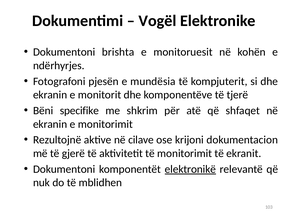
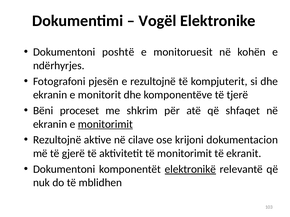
brishta: brishta -> poshtë (118, 52)
e mundësia: mundësia -> rezultojnë (153, 81)
specifike: specifike -> proceset (79, 111)
monitorimit underline: none -> present (105, 124)
